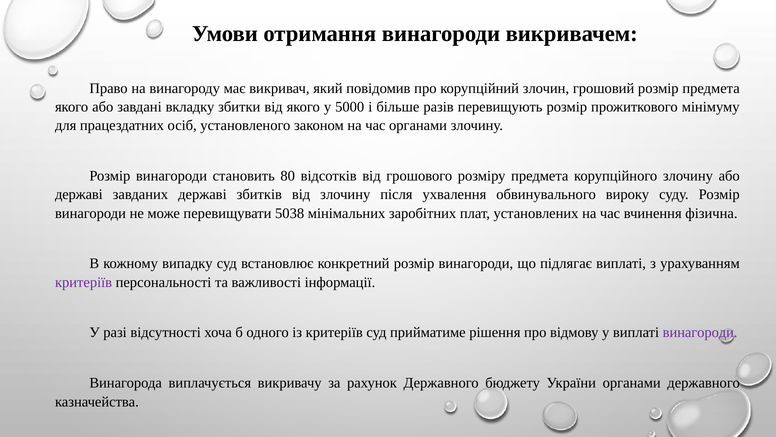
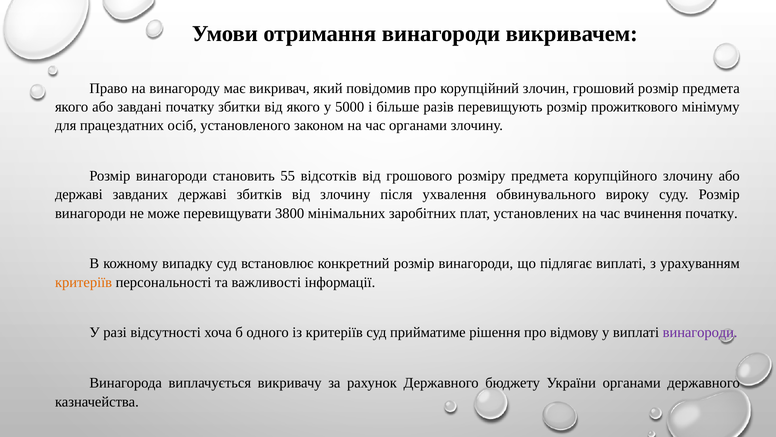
завдані вкладку: вкладку -> початку (190, 107)
80: 80 -> 55 (288, 176)
5038: 5038 -> 3800 (290, 213)
вчинення фізична: фізична -> початку (712, 213)
критеріїв colour: purple -> orange (84, 282)
